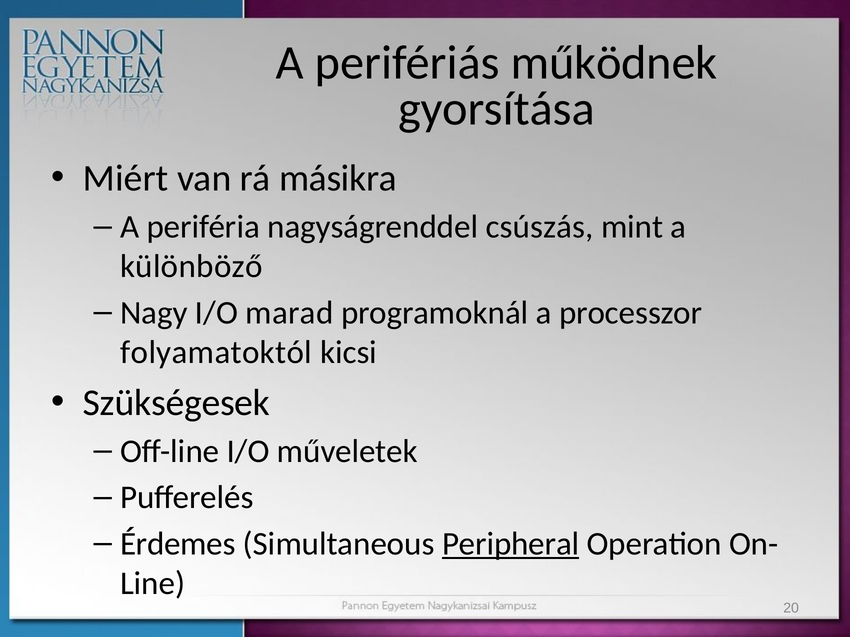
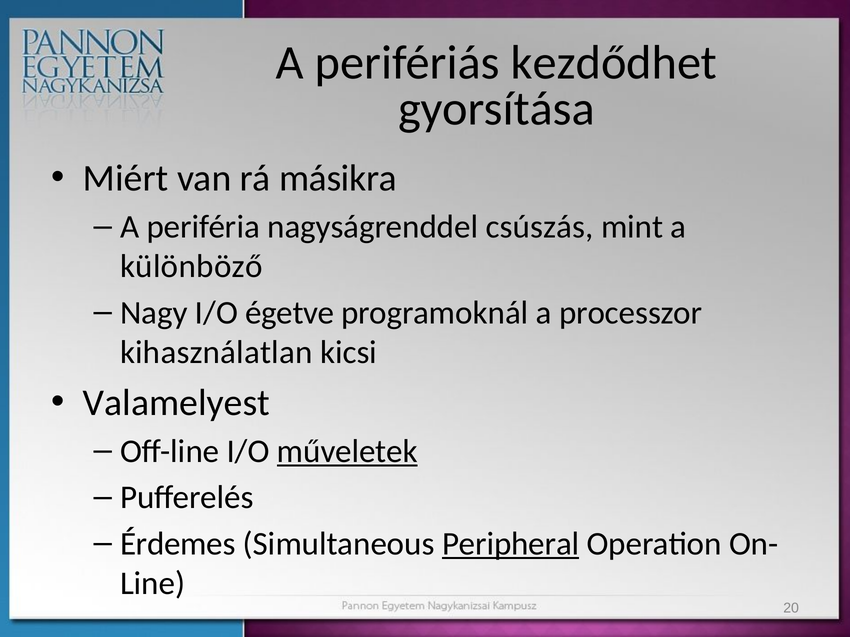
működnek: működnek -> kezdődhet (614, 63)
marad: marad -> égetve (290, 313)
folyamatoktól: folyamatoktól -> kihasználatlan (216, 352)
Szükségesek: Szükségesek -> Valamelyest (176, 403)
műveletek underline: none -> present (347, 452)
